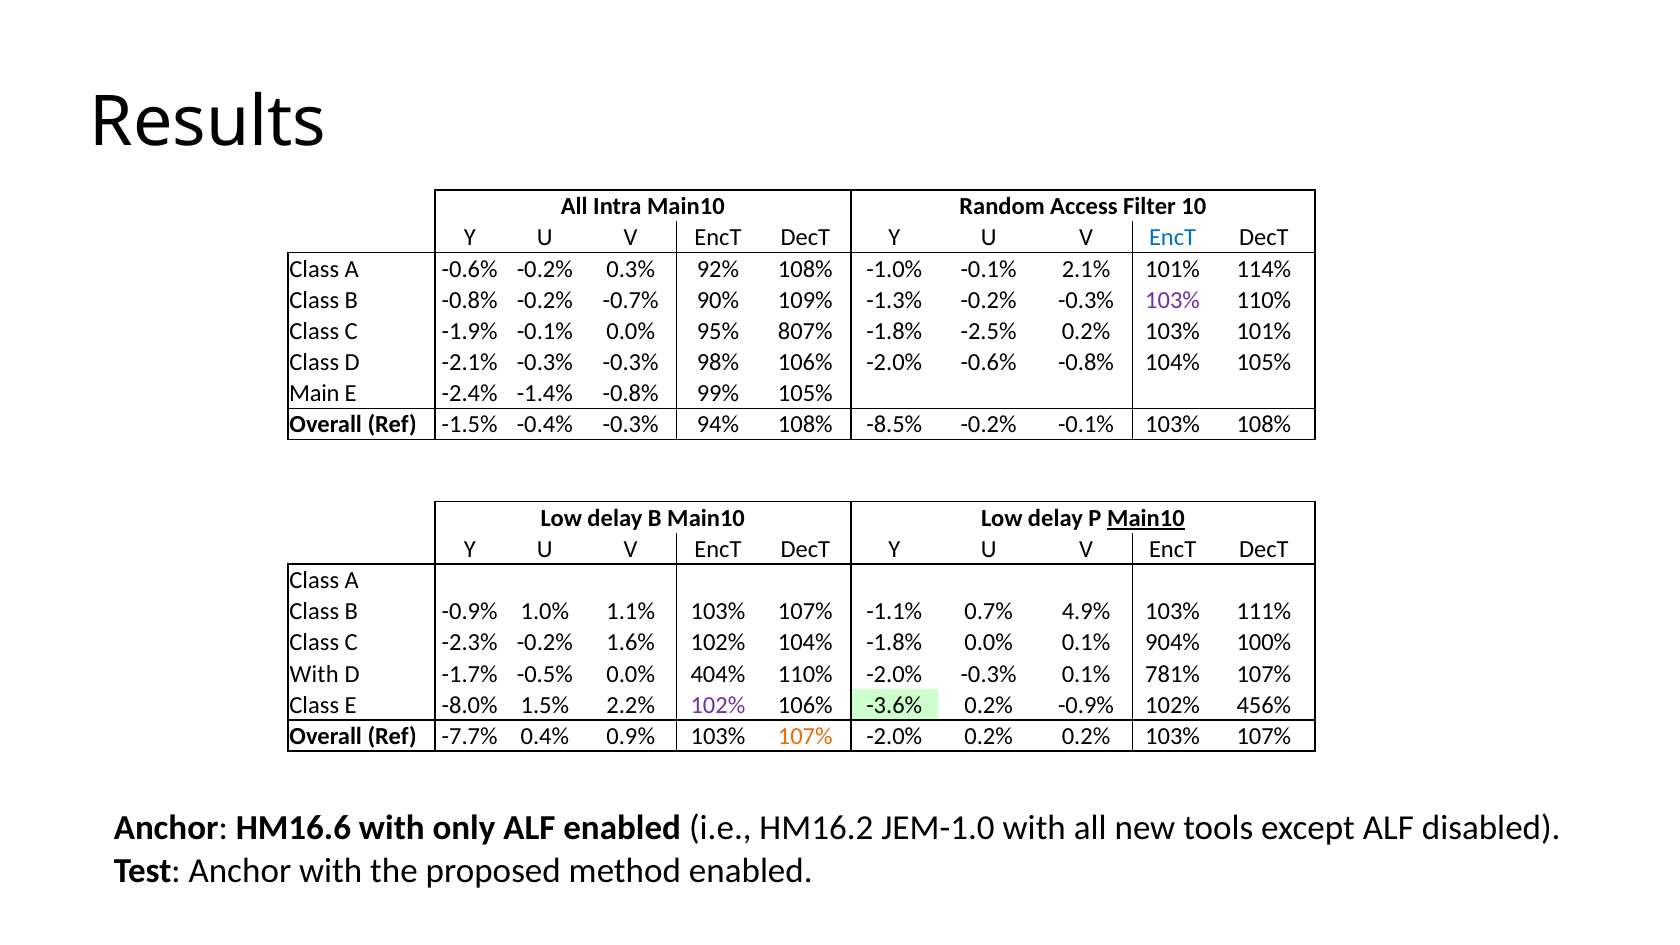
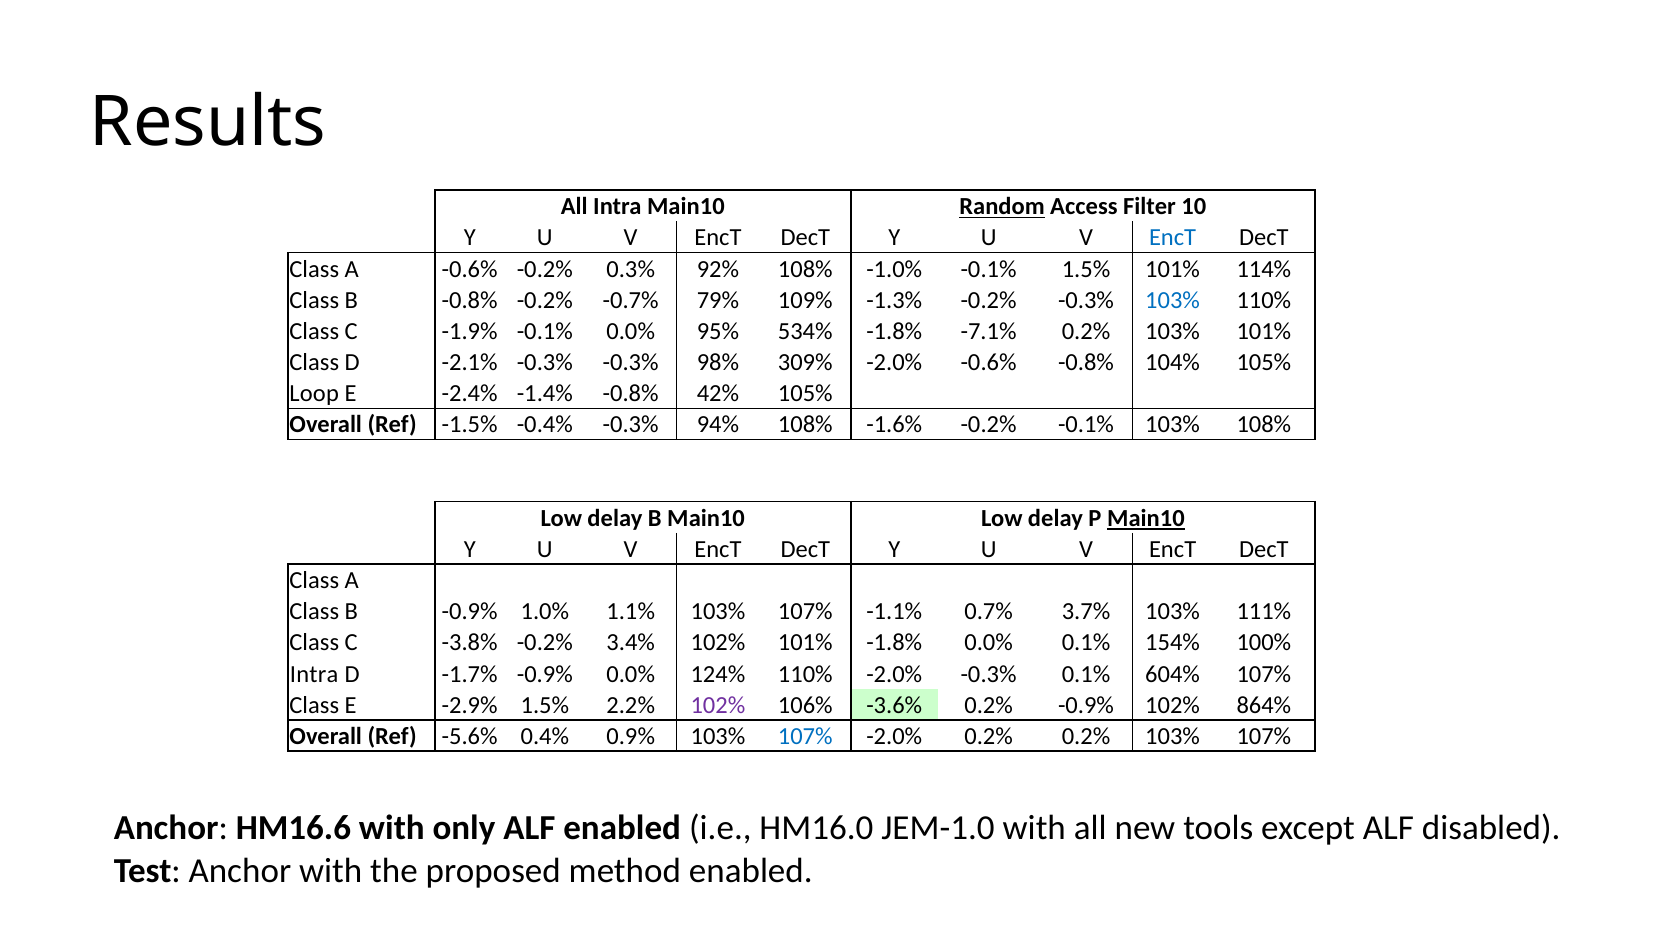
Random underline: none -> present (1002, 207)
-0.1% 2.1%: 2.1% -> 1.5% (1086, 269)
90%: 90% -> 79% (718, 300)
103% colour: purple -> blue (1173, 300)
807%: 807% -> 534% (805, 331)
-2.5%: -2.5% -> -7.1% (989, 331)
98% 106%: 106% -> 309% (805, 362)
Main: Main -> Loop (314, 394)
99%: 99% -> 42% (718, 394)
-8.5%: -8.5% -> -1.6% (894, 425)
4.9%: 4.9% -> 3.7% (1086, 612)
-2.3%: -2.3% -> -3.8% (470, 643)
1.6%: 1.6% -> 3.4% (631, 643)
102% 104%: 104% -> 101% (805, 643)
904%: 904% -> 154% (1173, 643)
With: With -> Intra (314, 674)
-1.7% -0.5%: -0.5% -> -0.9% (545, 674)
404%: 404% -> 124% (718, 674)
781%: 781% -> 604% (1173, 674)
-8.0%: -8.0% -> -2.9% (470, 705)
456%: 456% -> 864% (1264, 705)
-7.7%: -7.7% -> -5.6% (470, 736)
107% colour: orange -> blue (805, 736)
HM16.2: HM16.2 -> HM16.0 (816, 828)
